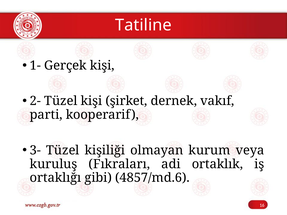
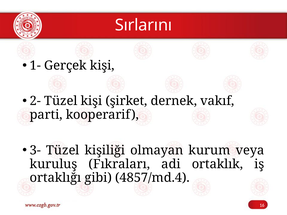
Tatiline: Tatiline -> Sırlarını (144, 25)
4857/md.6: 4857/md.6 -> 4857/md.4 (152, 178)
